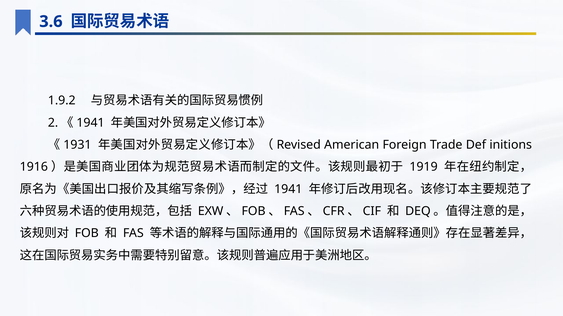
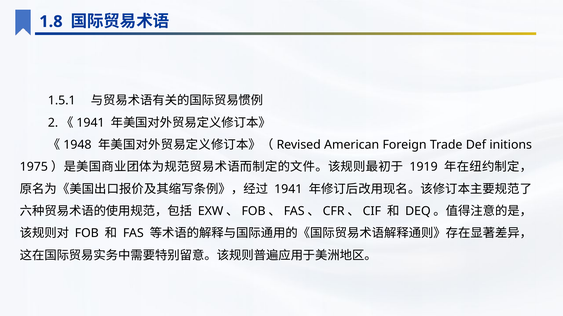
3.6: 3.6 -> 1.8 (51, 22)
1.9.2: 1.9.2 -> 1.5.1 (62, 101)
1931: 1931 -> 1948 (77, 145)
1916: 1916 -> 1975 (34, 167)
